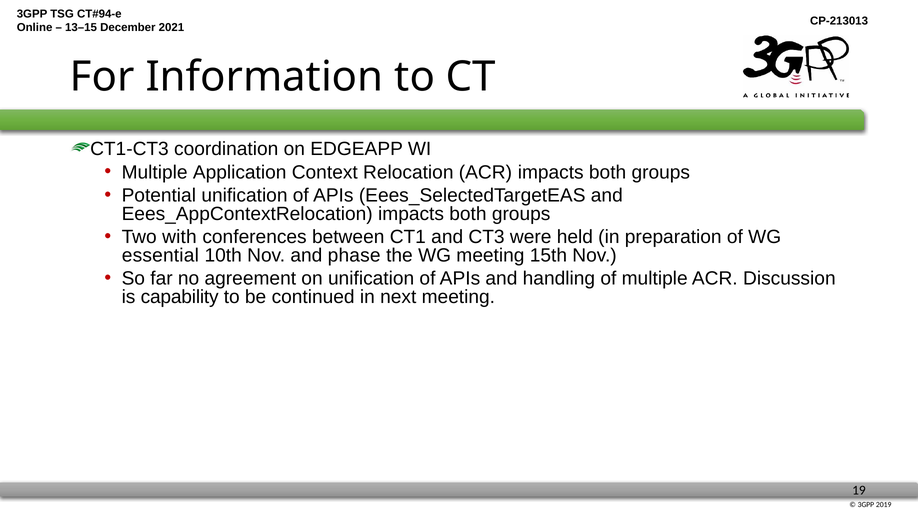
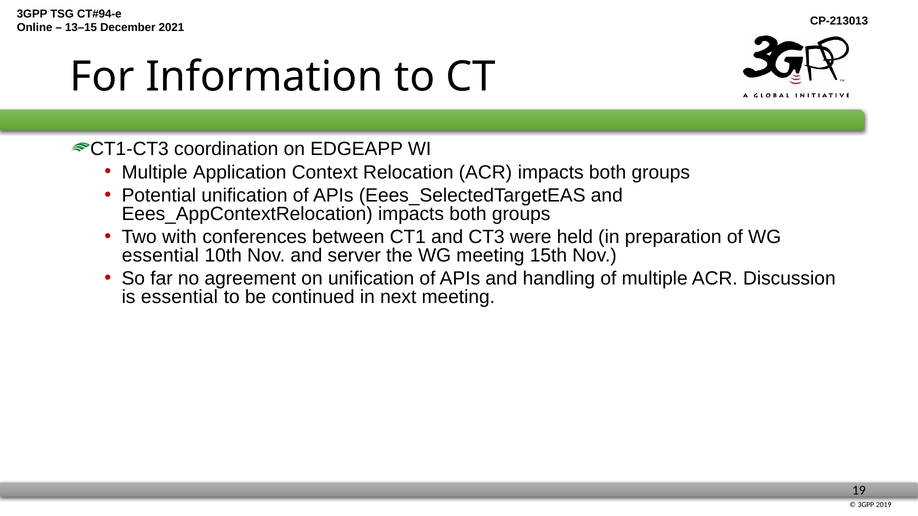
phase: phase -> server (354, 255)
is capability: capability -> essential (179, 297)
